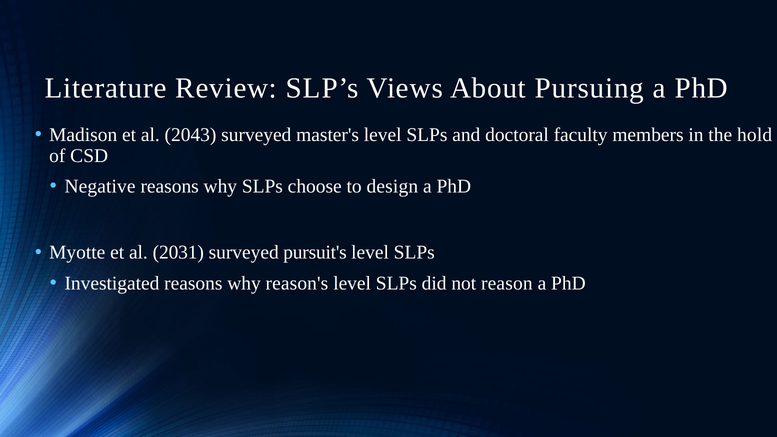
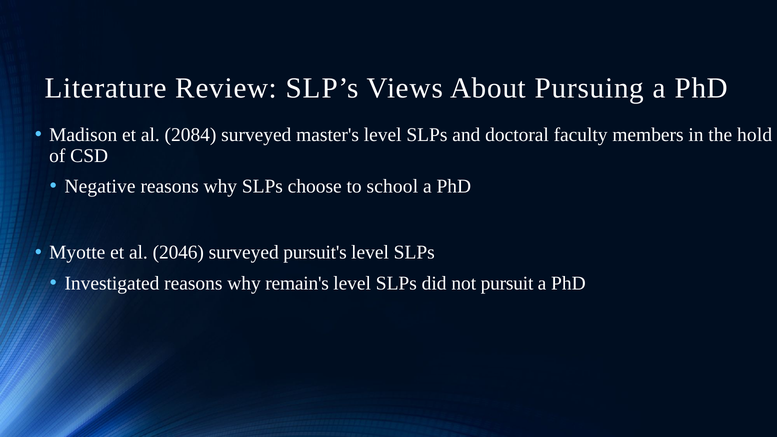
2043: 2043 -> 2084 (191, 135)
design: design -> school (392, 186)
2031: 2031 -> 2046 (178, 253)
reason's: reason's -> remain's (297, 283)
reason: reason -> pursuit (507, 283)
